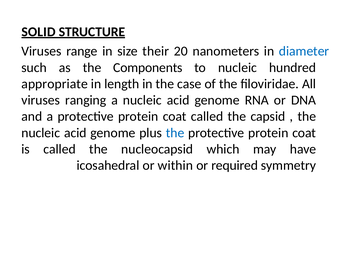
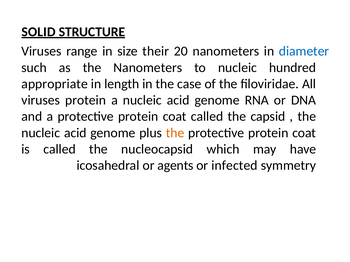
the Components: Components -> Nanometers (148, 68)
viruses ranging: ranging -> protein (86, 100)
the colour: blue -> orange (175, 133)
within: within -> agents (175, 166)
required: required -> infected (235, 166)
